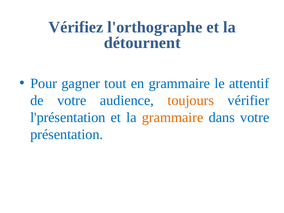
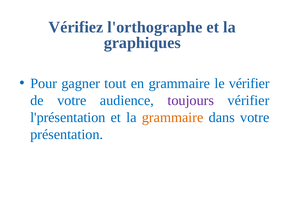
détournent: détournent -> graphiques (142, 43)
le attentif: attentif -> vérifier (249, 83)
toujours colour: orange -> purple (191, 100)
